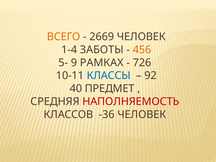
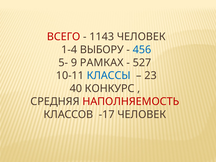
ВСЕГО colour: orange -> red (64, 37)
2669: 2669 -> 1143 (102, 37)
ЗАБОТЫ: ЗАБОТЫ -> ВЫБОРУ (102, 50)
456 colour: orange -> blue (142, 50)
726: 726 -> 527 (142, 63)
92: 92 -> 23 (151, 76)
ПРЕДМЕТ: ПРЕДМЕТ -> КОНКУРС (110, 89)
-36: -36 -> -17 (107, 114)
